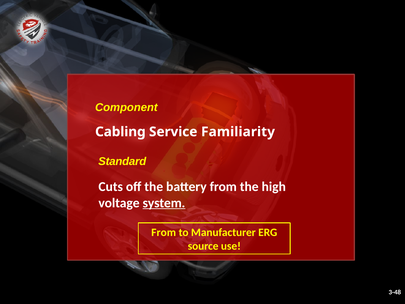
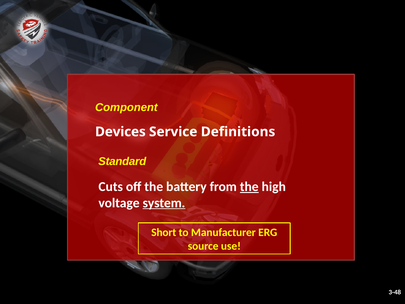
Cabling: Cabling -> Devices (120, 132)
Familiarity: Familiarity -> Definitions (238, 132)
the underline: none -> present (249, 187)
From: From -> Short (164, 232)
